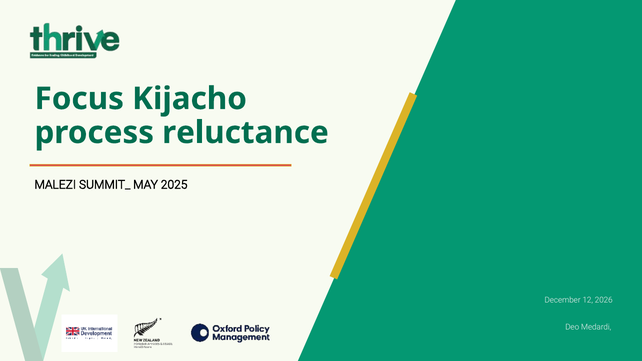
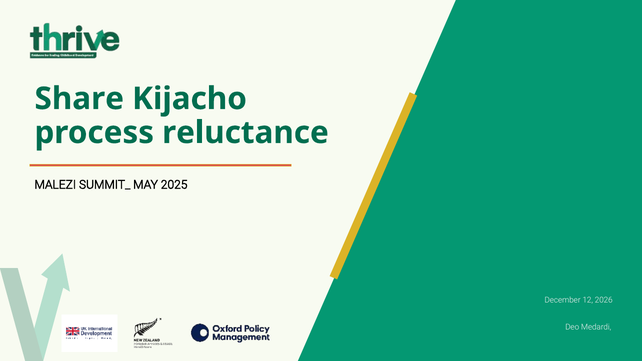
Focus: Focus -> Share (79, 99)
